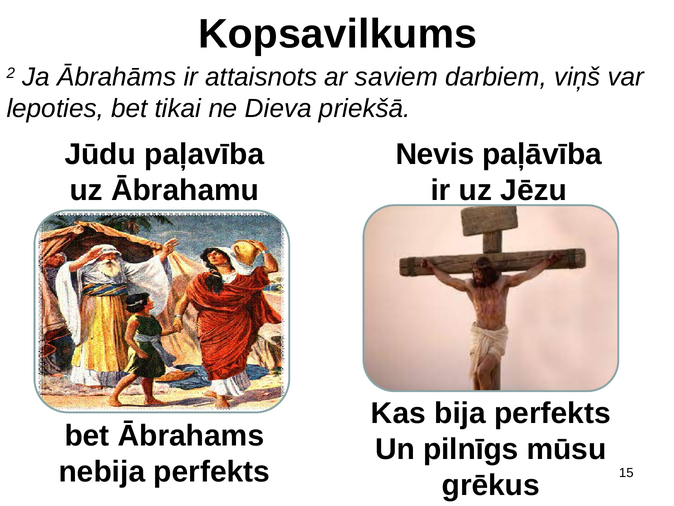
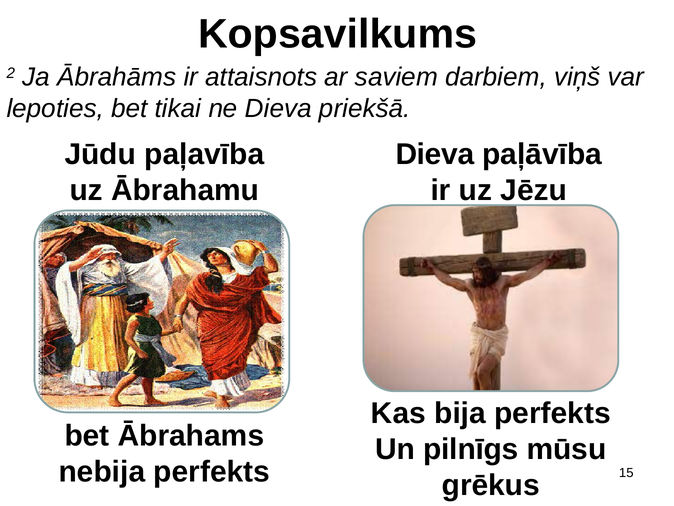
Nevis: Nevis -> Dieva (435, 154)
